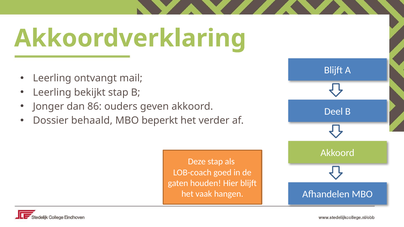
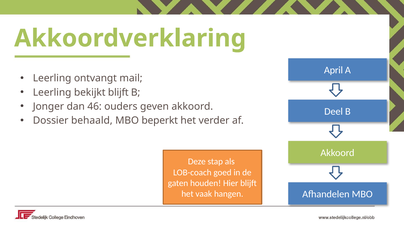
Blijft: Blijft -> April (333, 70)
bekijkt stap: stap -> blijft (118, 92)
86: 86 -> 46 (95, 107)
